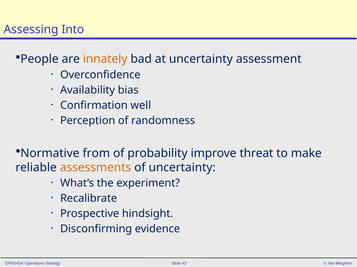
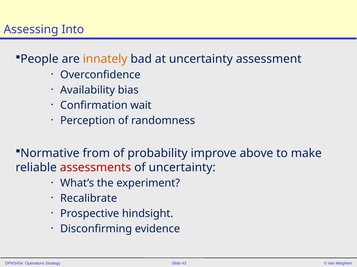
well: well -> wait (141, 106)
threat: threat -> above (256, 154)
assessments colour: orange -> red (96, 168)
